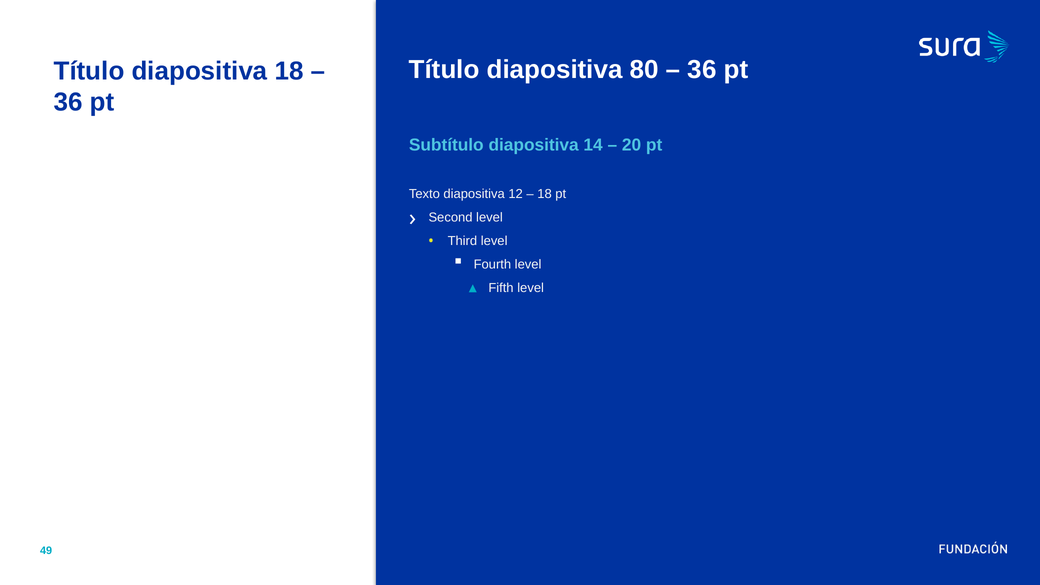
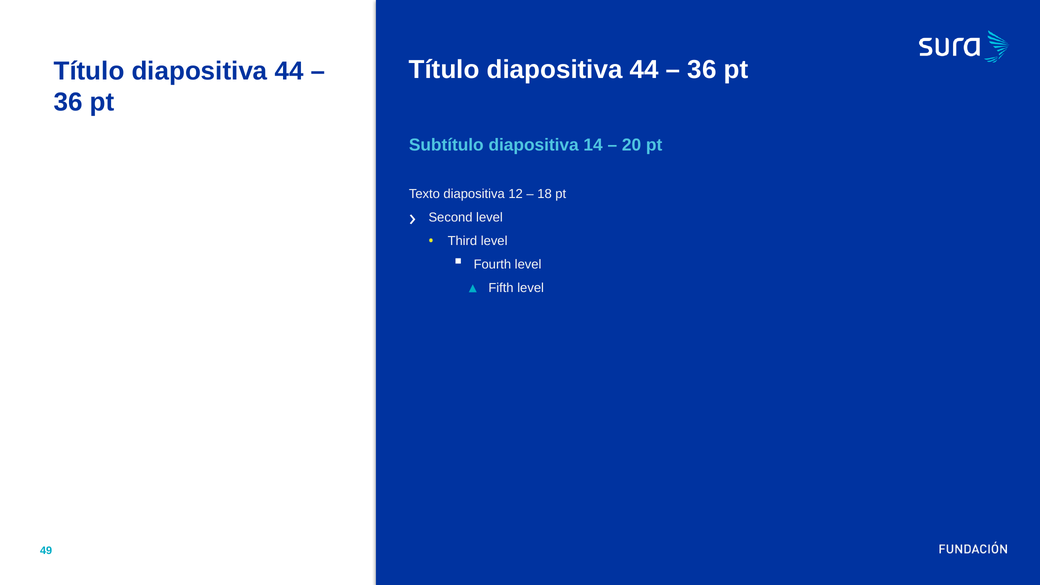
80: 80 -> 44 (644, 70)
18: 18 -> 44 (289, 71)
